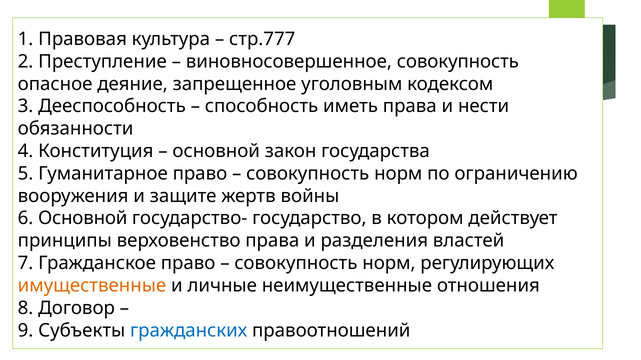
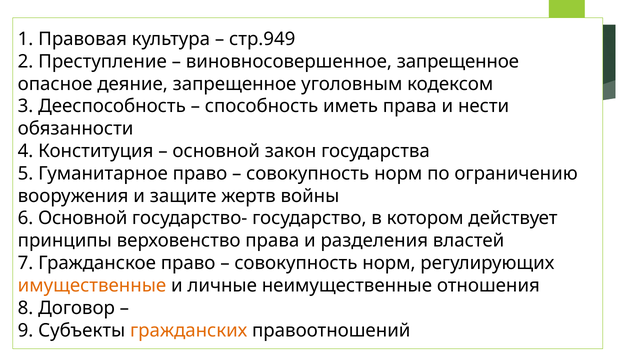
стр.777: стр.777 -> стр.949 (262, 39)
виновносовершенное совокупность: совокупность -> запрещенное (458, 62)
гражданских colour: blue -> orange (189, 331)
